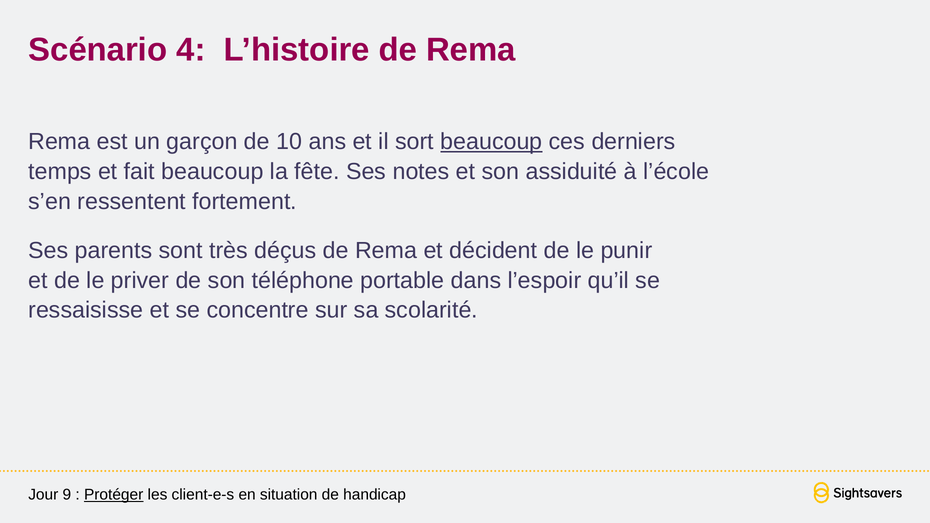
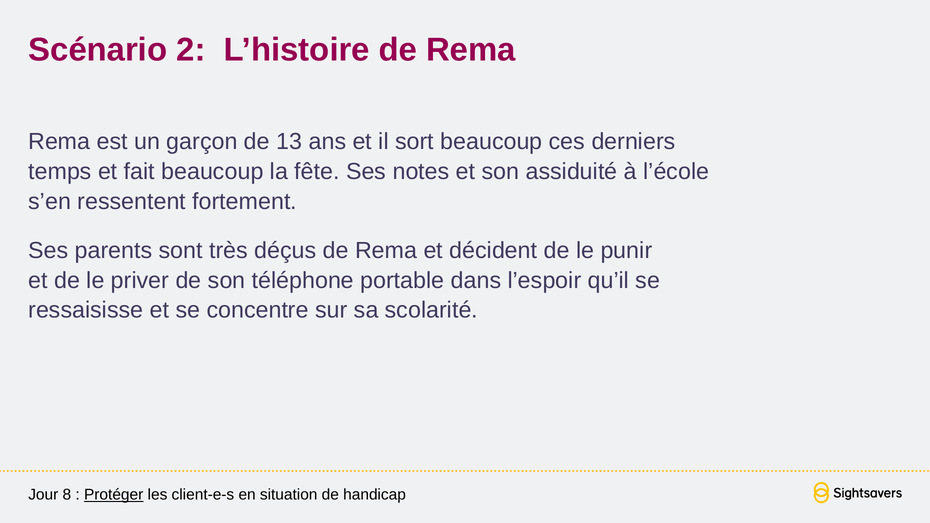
4: 4 -> 2 (191, 50)
10: 10 -> 13 (289, 142)
beaucoup underline: present -> none (491, 142)
9: 9 -> 8 (67, 495)
